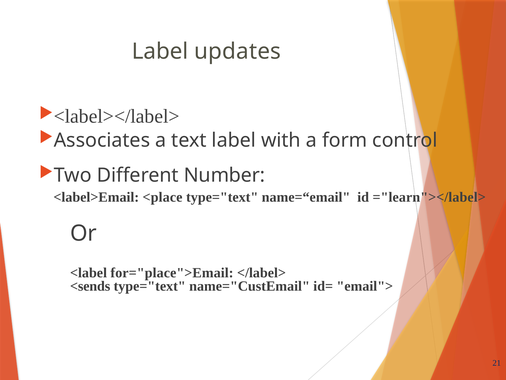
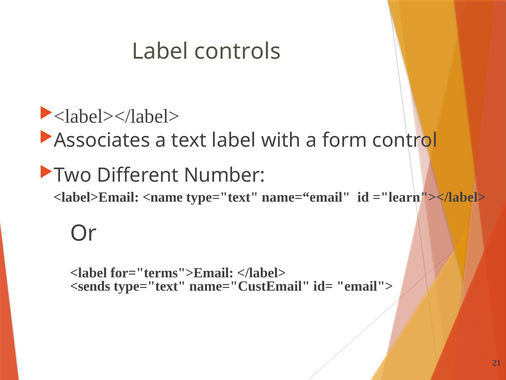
updates: updates -> controls (238, 51)
<place: <place -> <name (163, 197)
for="place">Email: for="place">Email -> for="terms">Email (172, 272)
